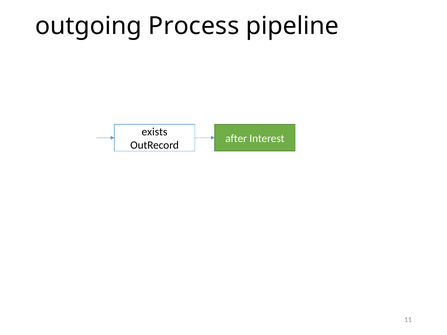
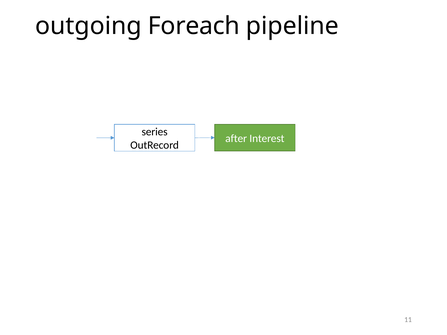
Process: Process -> Foreach (194, 26)
exists: exists -> series (155, 132)
